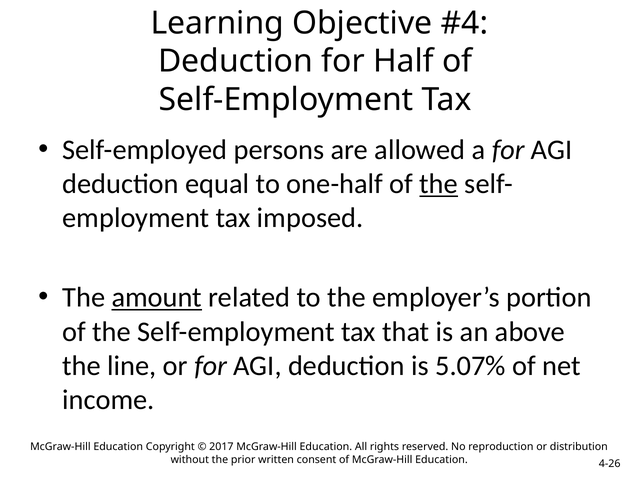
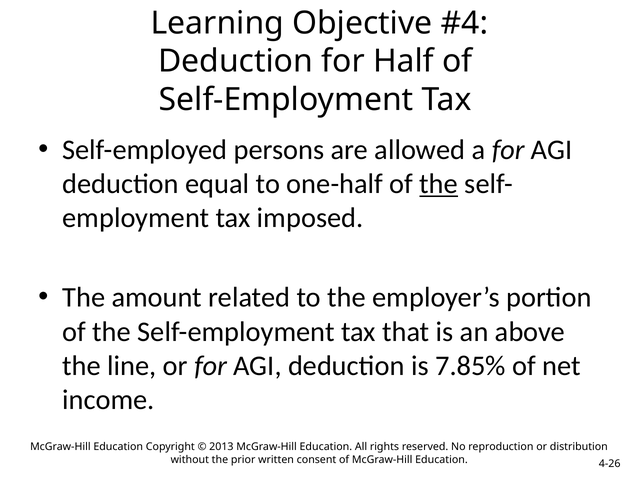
amount underline: present -> none (157, 298)
5.07%: 5.07% -> 7.85% (470, 366)
2017: 2017 -> 2013 (221, 447)
